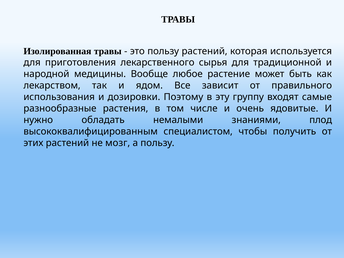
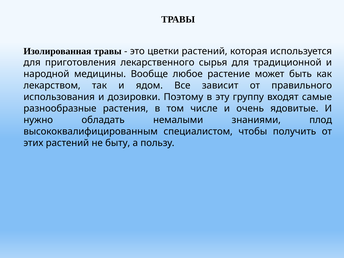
это пользу: пользу -> цветки (163, 51)
мозг: мозг -> быту (118, 143)
